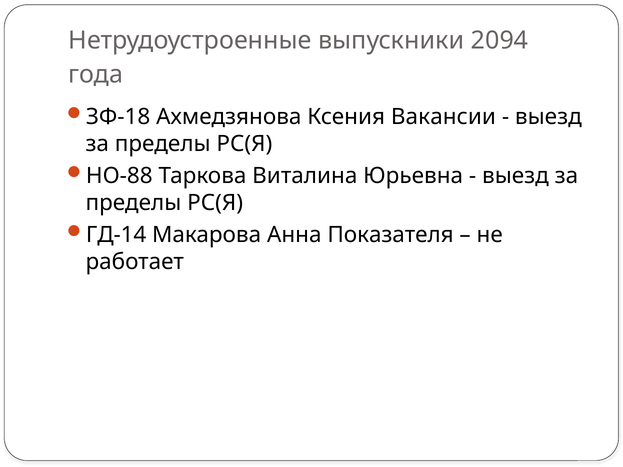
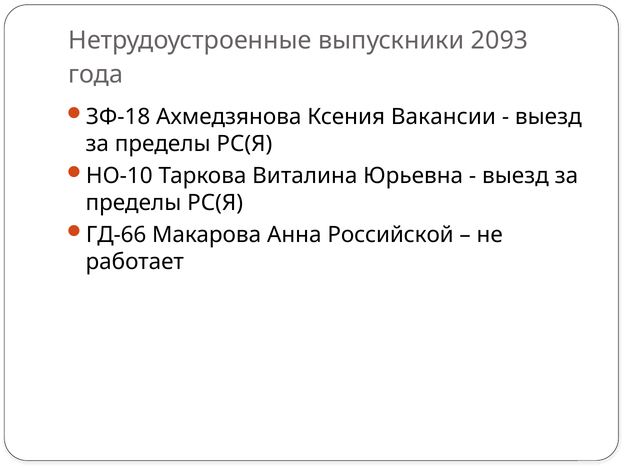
2094: 2094 -> 2093 (499, 40)
НО-88: НО-88 -> НО-10 (119, 176)
ГД-14: ГД-14 -> ГД-66 (116, 235)
Показателя: Показателя -> Российской (391, 235)
